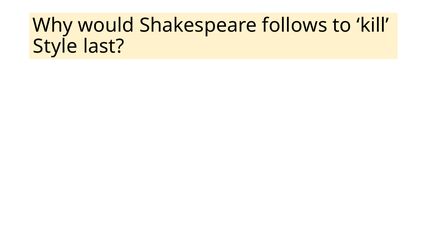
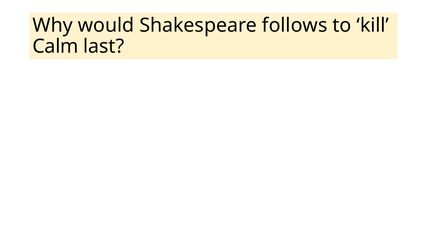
Style: Style -> Calm (55, 46)
